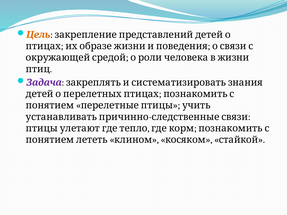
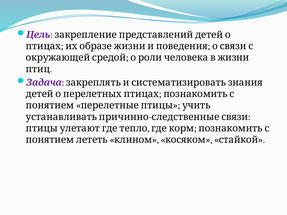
Цель colour: orange -> purple (38, 35)
